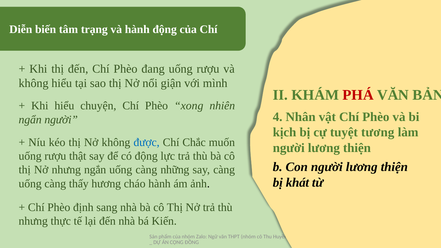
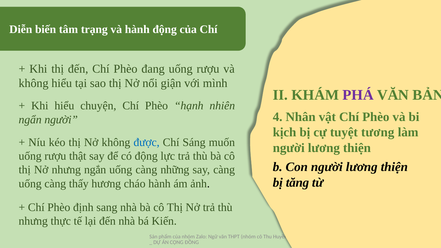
PHÁ colour: red -> purple (358, 95)
xong: xong -> hạnh (189, 106)
Chắc: Chắc -> Sáng (194, 142)
khát: khát -> tăng (297, 183)
